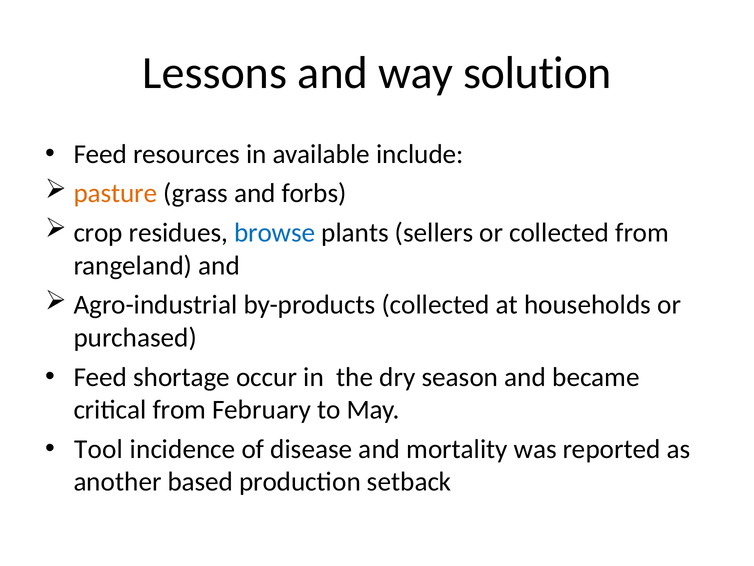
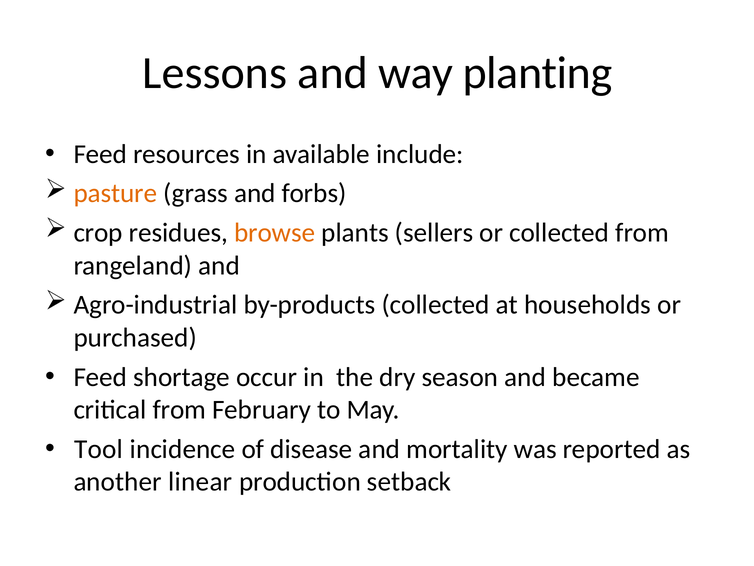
solution: solution -> planting (537, 73)
browse colour: blue -> orange (275, 233)
based: based -> linear (200, 481)
